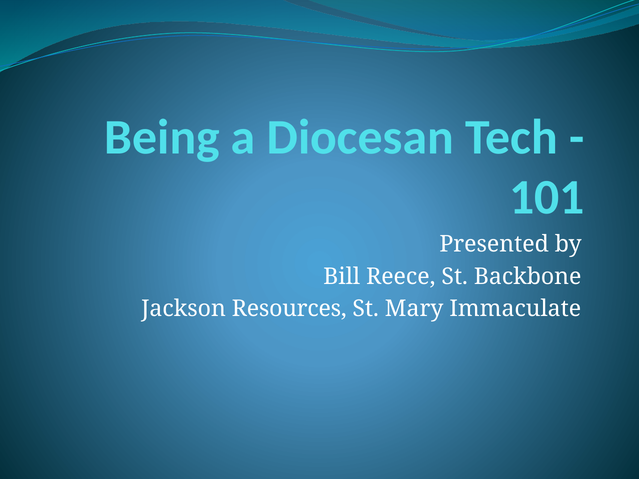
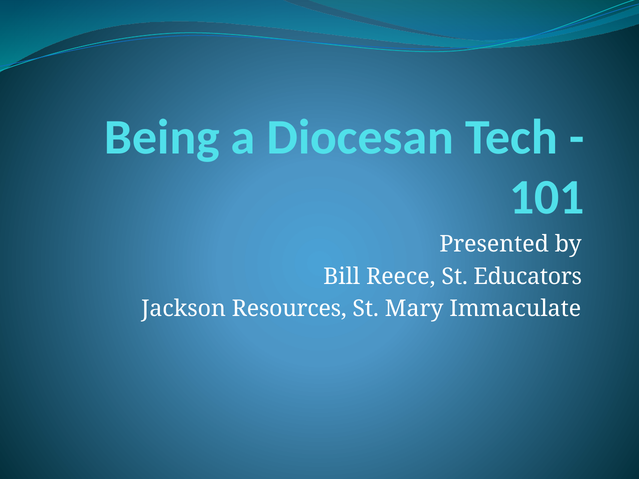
Backbone: Backbone -> Educators (528, 277)
